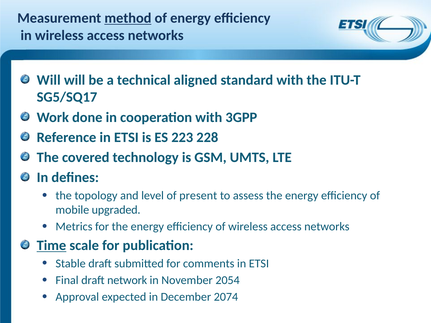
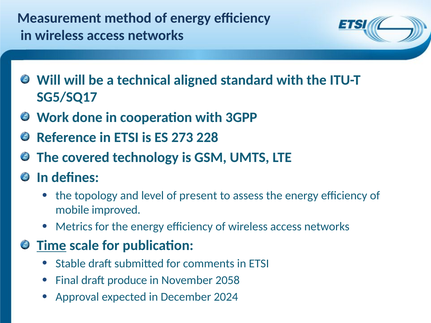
method underline: present -> none (128, 18)
223: 223 -> 273 (182, 137)
upgraded: upgraded -> improved (116, 210)
network: network -> produce (127, 281)
2054: 2054 -> 2058 (228, 281)
2074: 2074 -> 2024 (226, 297)
